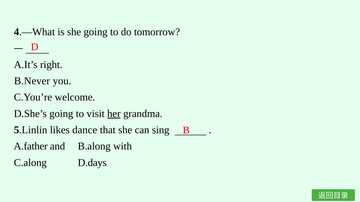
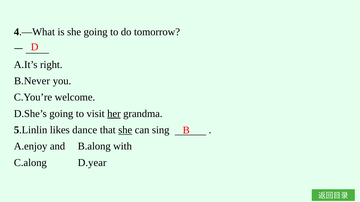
she underline: none -> present (125, 130)
A.father: A.father -> A.enjoy (31, 147)
D.days: D.days -> D.year (92, 163)
